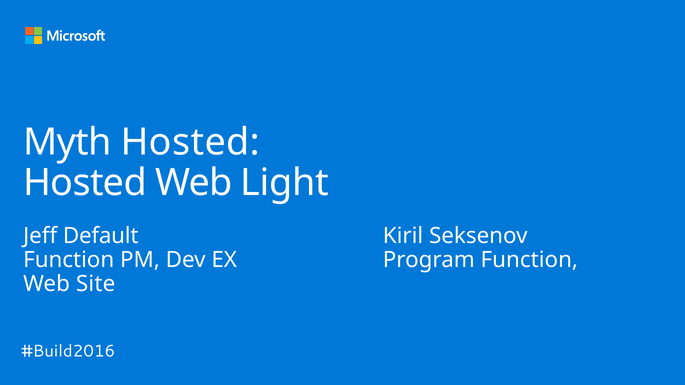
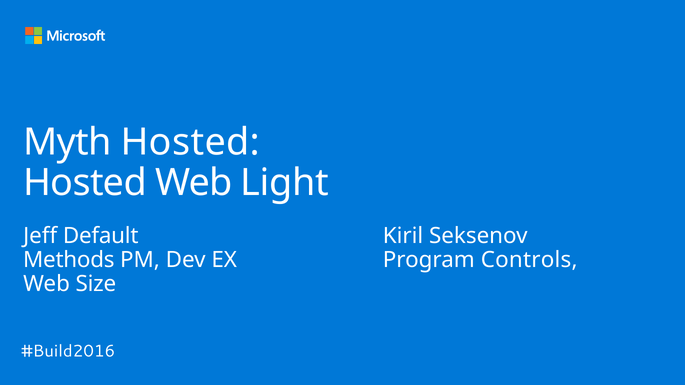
Function: Function -> Methods (69, 260)
Program Function: Function -> Controls (529, 260)
Site: Site -> Size (96, 284)
